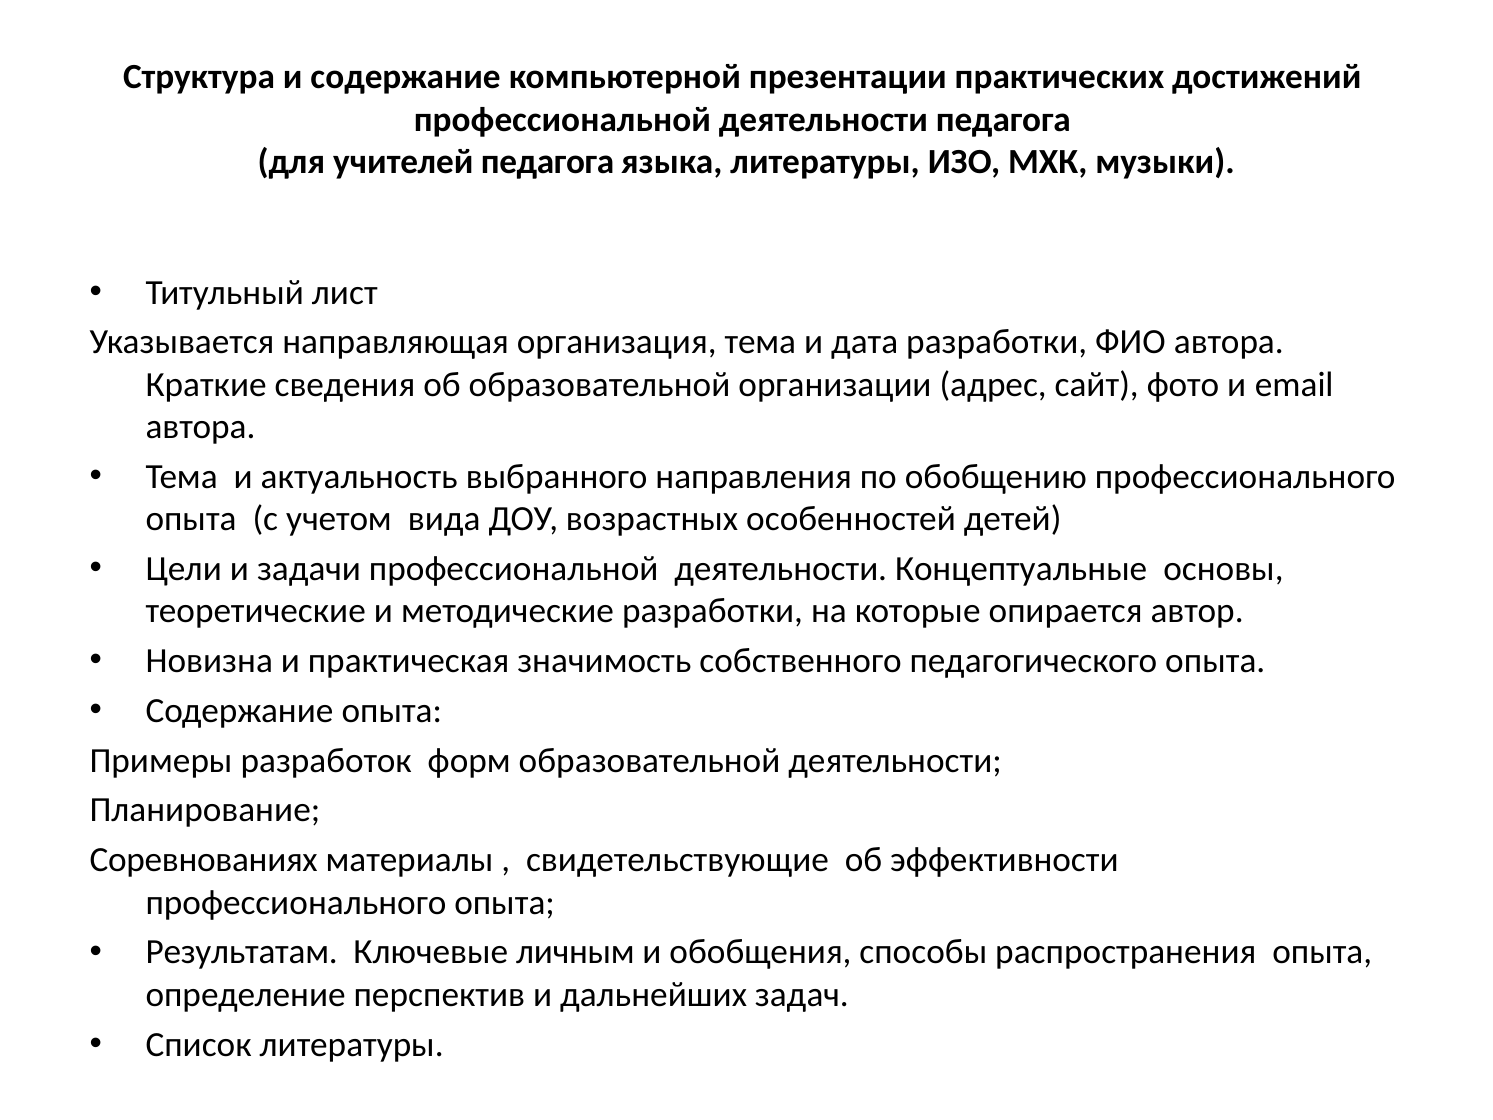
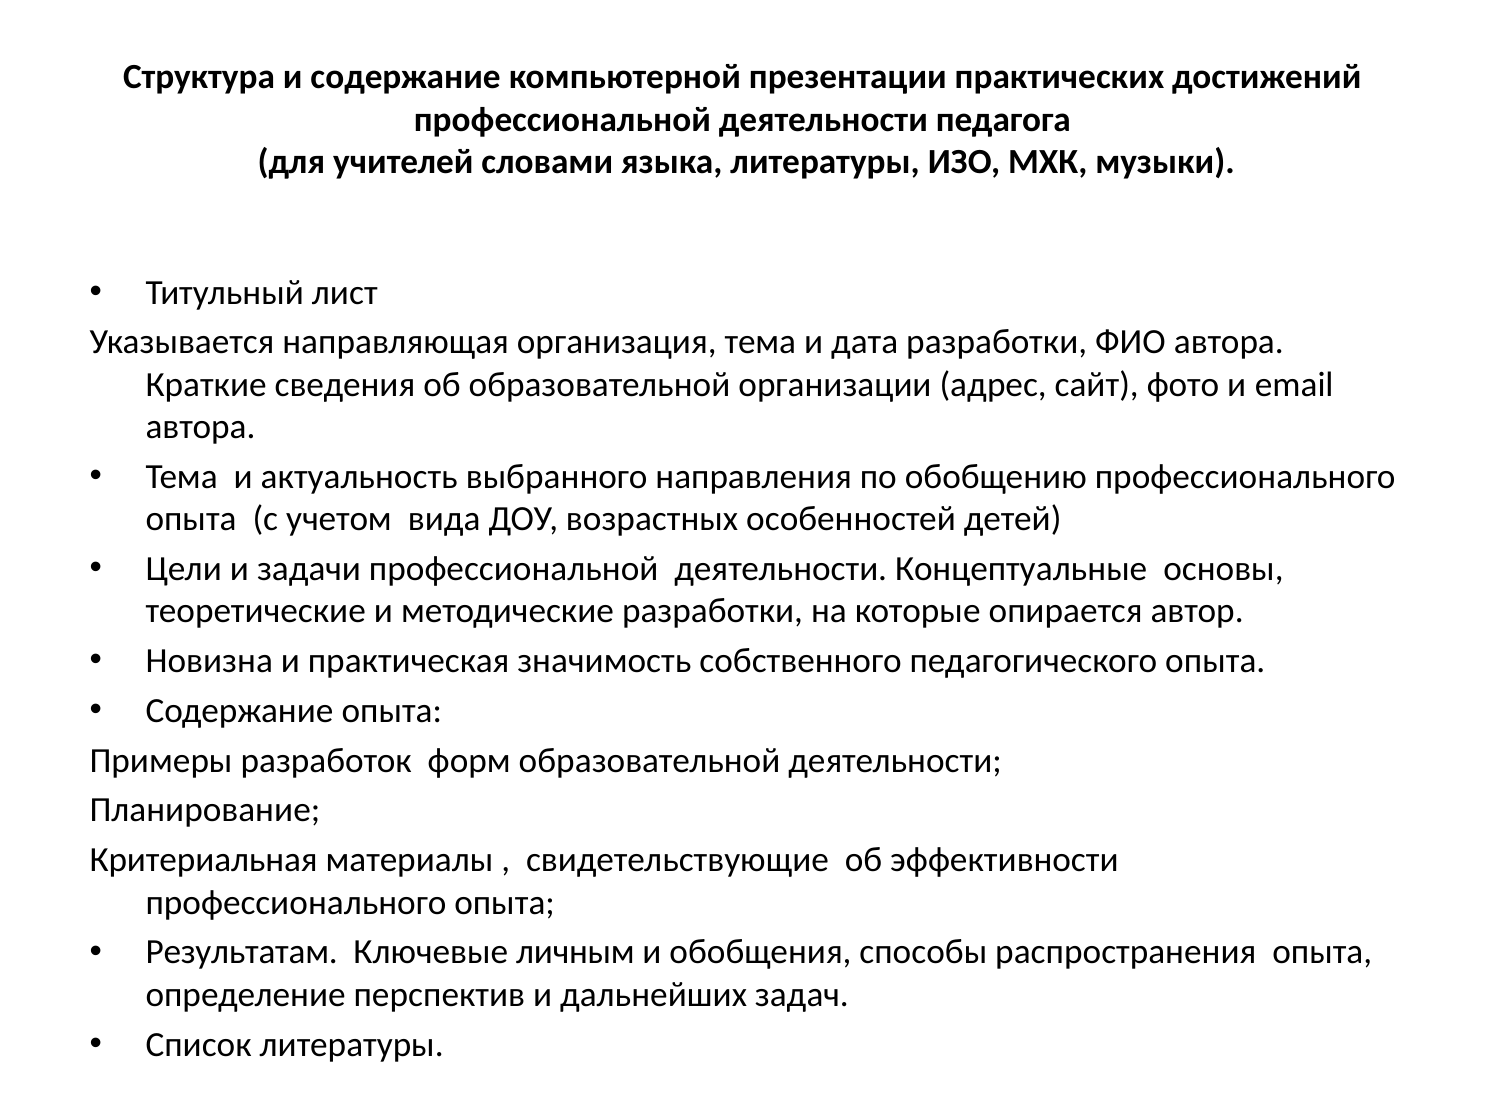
учителей педагога: педагога -> словами (547, 162)
Соревнованиях: Соревнованиях -> Критериальная (204, 860)
